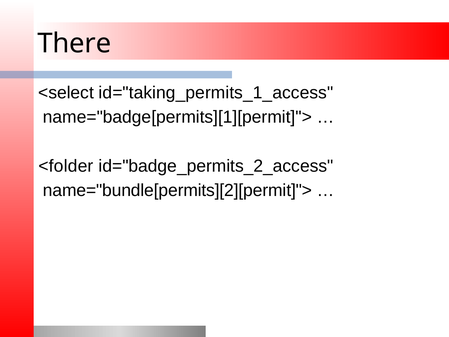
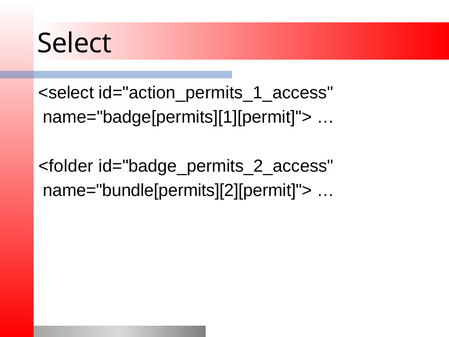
There: There -> Select (74, 43)
id="taking_permits_1_access: id="taking_permits_1_access -> id="action_permits_1_access (216, 93)
